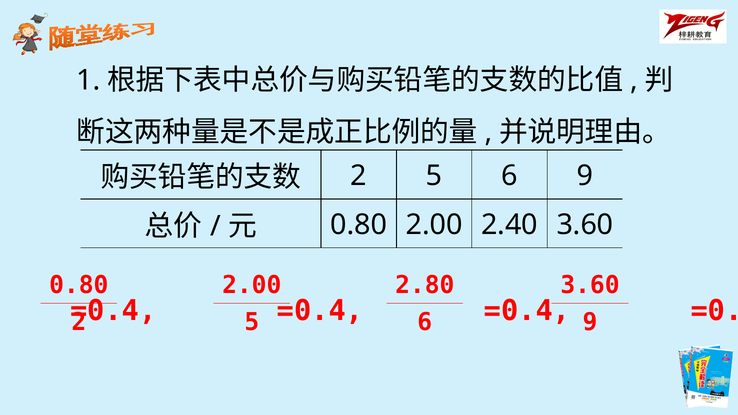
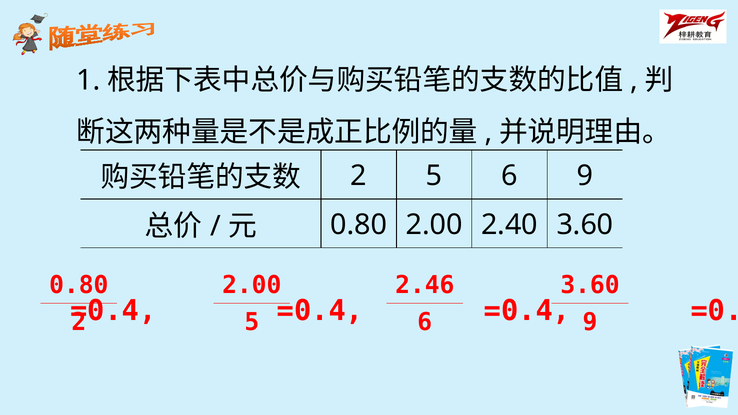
2.80: 2.80 -> 2.46 (425, 285)
